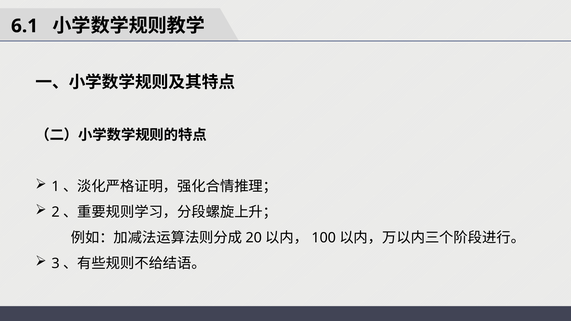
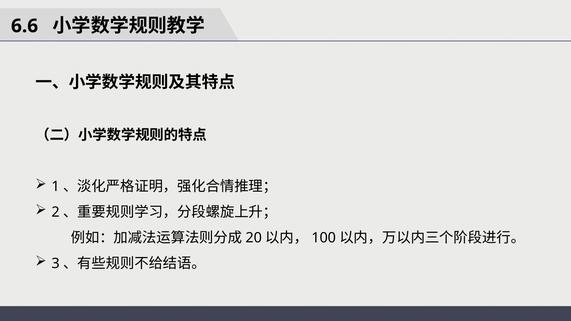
6.1: 6.1 -> 6.6 (25, 26)
